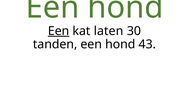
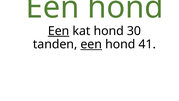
kat laten: laten -> hond (109, 31)
een underline: none -> present (91, 44)
43: 43 -> 41 (147, 44)
